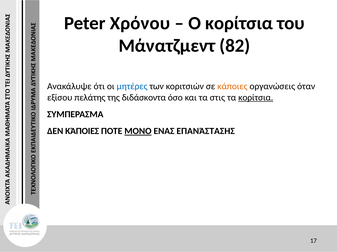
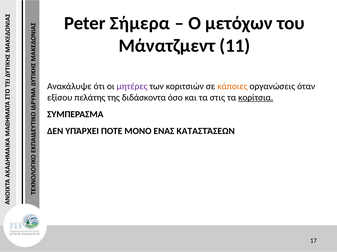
Χρόνου: Χρόνου -> Σήμερα (140, 23)
Ο κορίτσια: κορίτσια -> μετόχων (239, 23)
82: 82 -> 11 (235, 46)
μητέρες colour: blue -> purple (132, 87)
ΔΕΝ ΚΆΠΟΙΕΣ: ΚΆΠΟΙΕΣ -> ΥΠΆΡΧΕΙ (82, 132)
ΜΟΝΟ underline: present -> none (138, 132)
ΕΠΑΝΆΣΤΑΣΗΣ: ΕΠΑΝΆΣΤΑΣΗΣ -> ΚΑΤΑΣΤΆΣΕΩΝ (206, 132)
